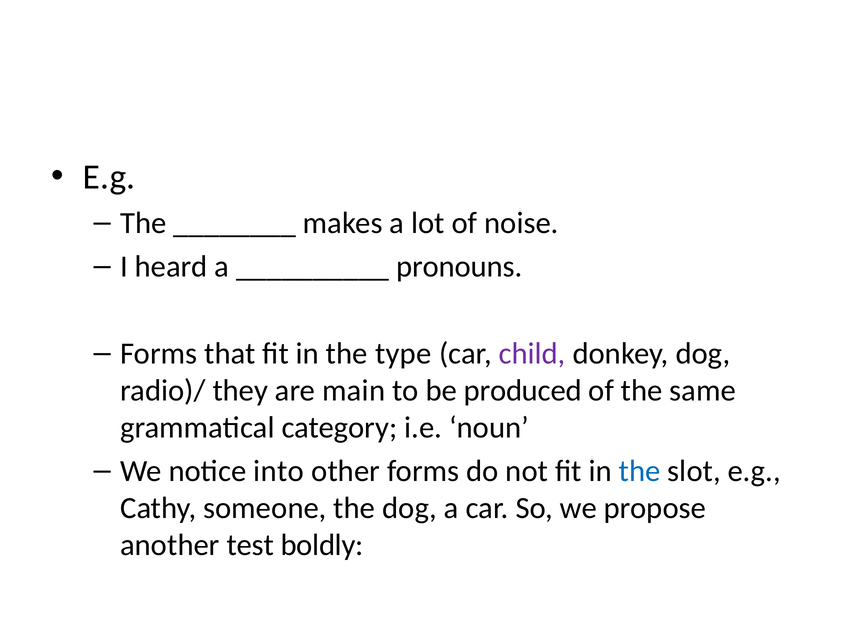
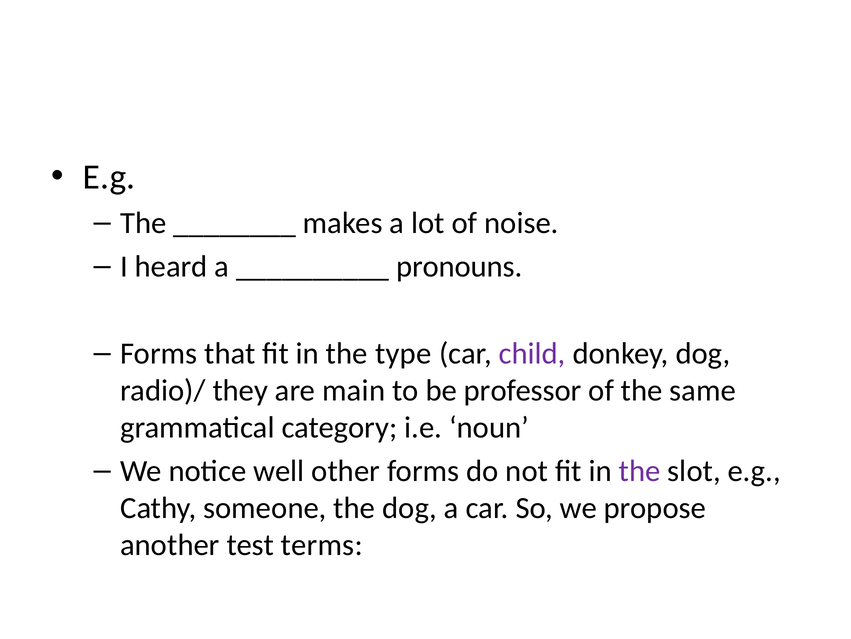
produced: produced -> professor (523, 390)
into: into -> well (279, 471)
the colour: blue -> purple (640, 471)
boldly: boldly -> terms (322, 544)
